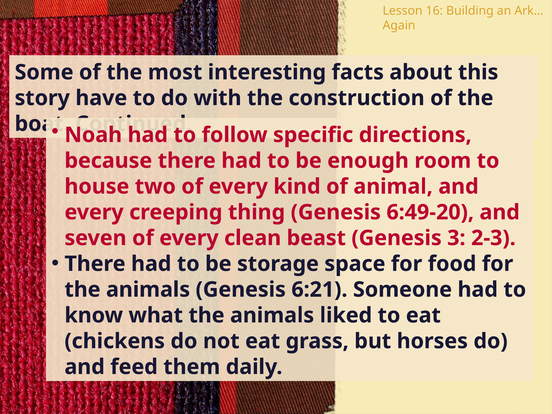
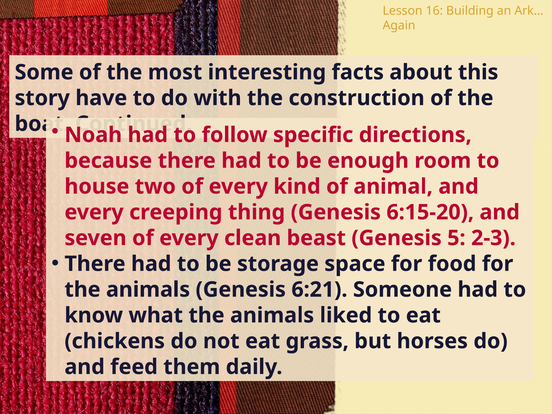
6:49-20: 6:49-20 -> 6:15-20 (430, 212)
3: 3 -> 5 (456, 238)
